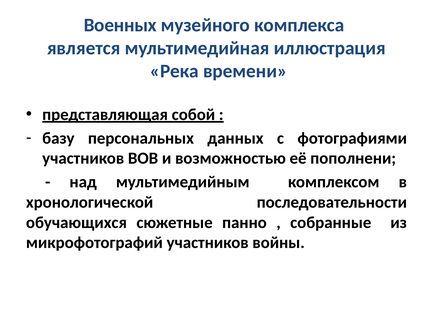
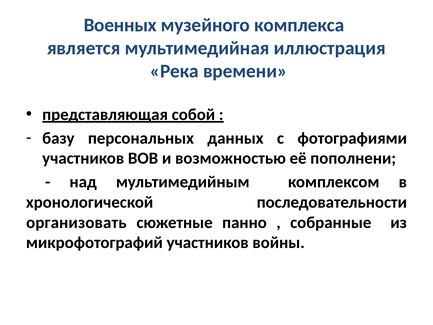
обучающихся: обучающихся -> организовать (76, 222)
